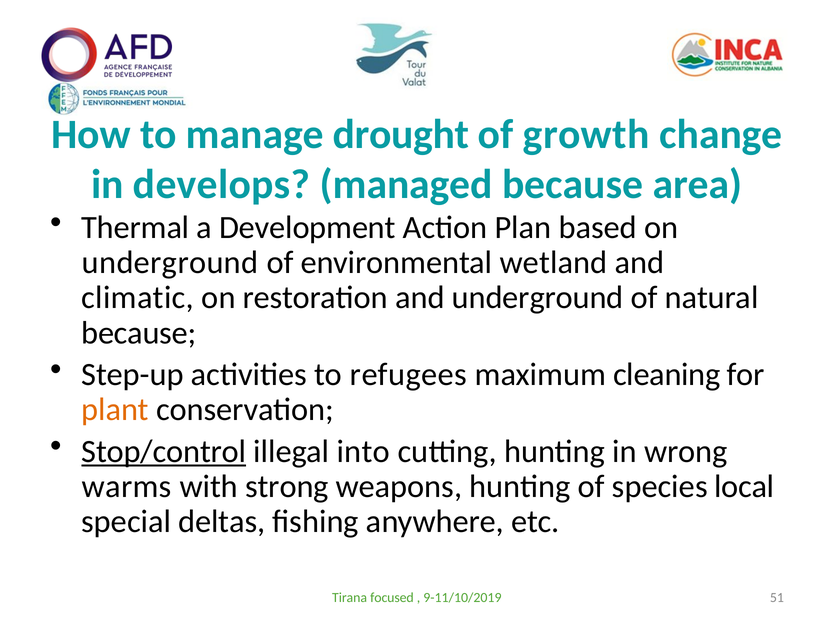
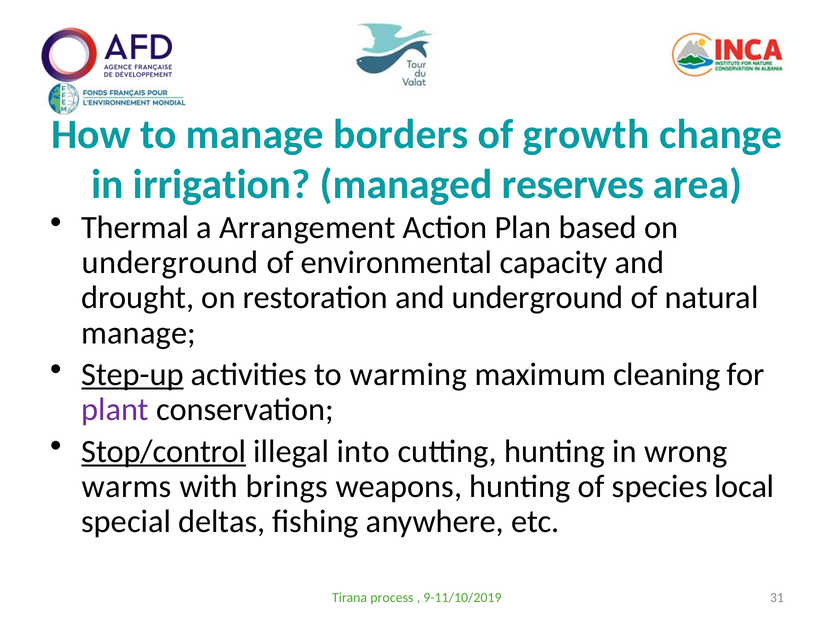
drought: drought -> borders (401, 134)
develops: develops -> irrigation (222, 184)
managed because: because -> reserves (573, 184)
Development: Development -> Arrangement (307, 227)
wetland: wetland -> capacity (554, 262)
climatic: climatic -> drought (138, 298)
because: because -> manage (139, 333)
Step-up underline: none -> present (133, 374)
refugees: refugees -> warming (408, 374)
plant colour: orange -> purple (115, 409)
strong: strong -> brings (287, 486)
focused: focused -> process (392, 597)
51: 51 -> 31 (777, 597)
